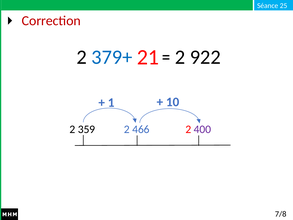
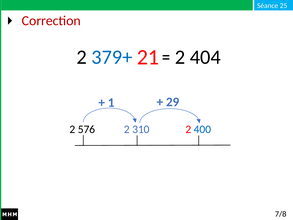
922: 922 -> 404 (205, 57)
10: 10 -> 29 (173, 102)
359: 359 -> 576 (86, 129)
466: 466 -> 310 (141, 129)
400 colour: purple -> blue (202, 129)
